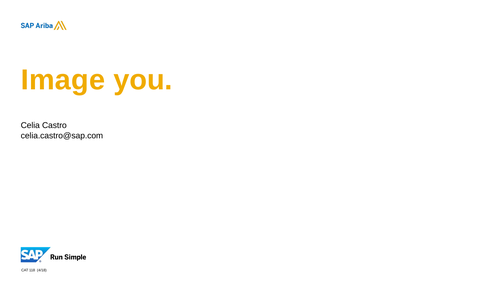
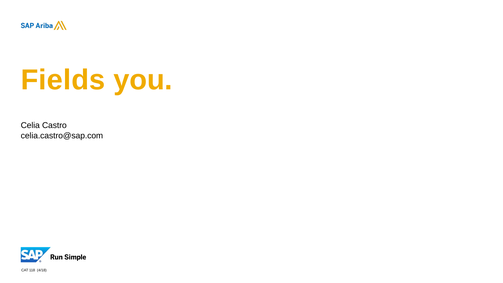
Image: Image -> Fields (63, 80)
